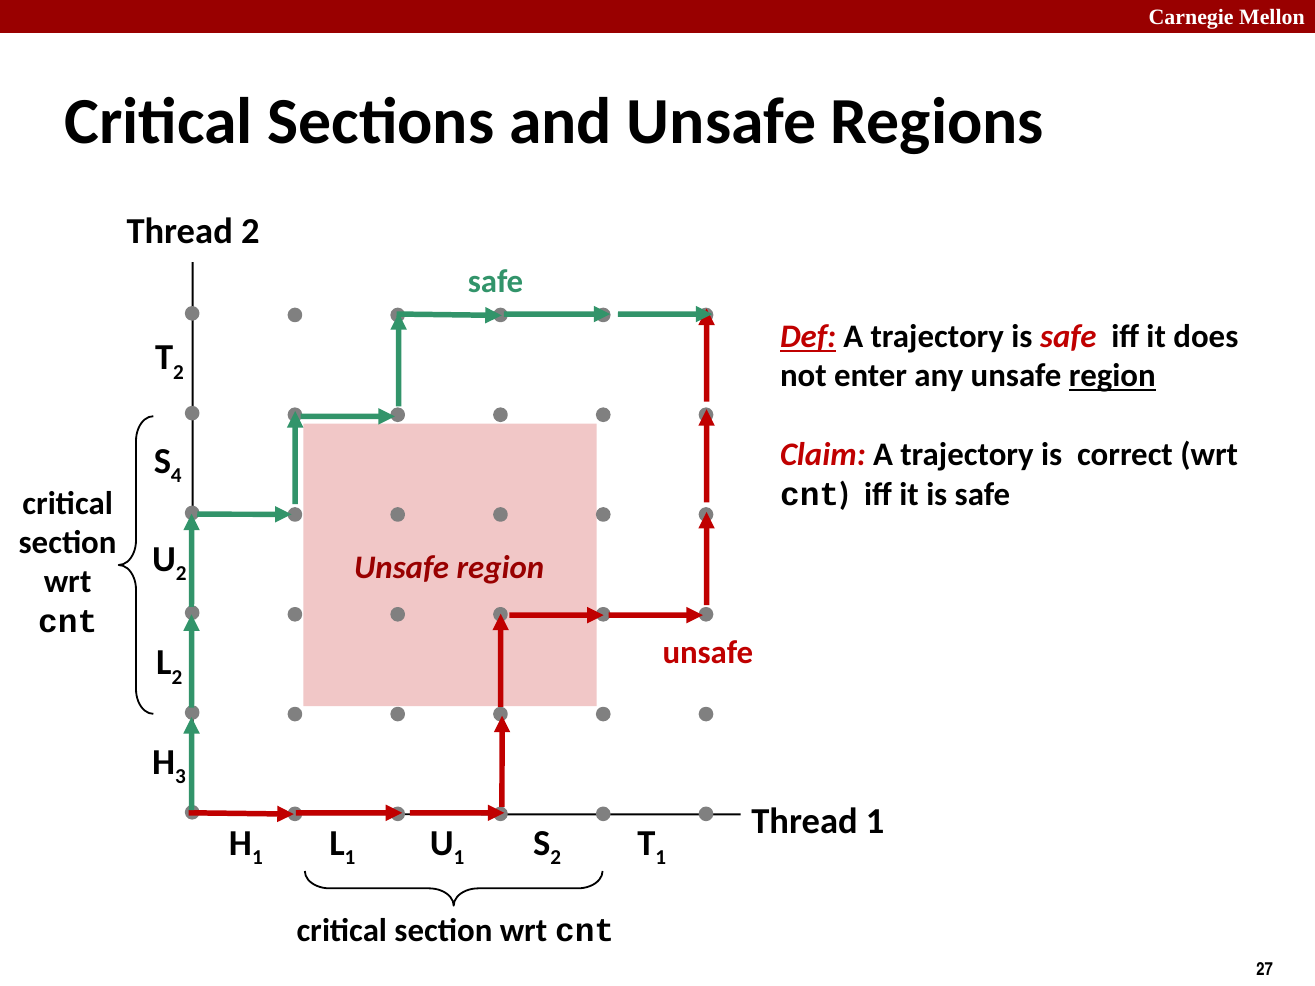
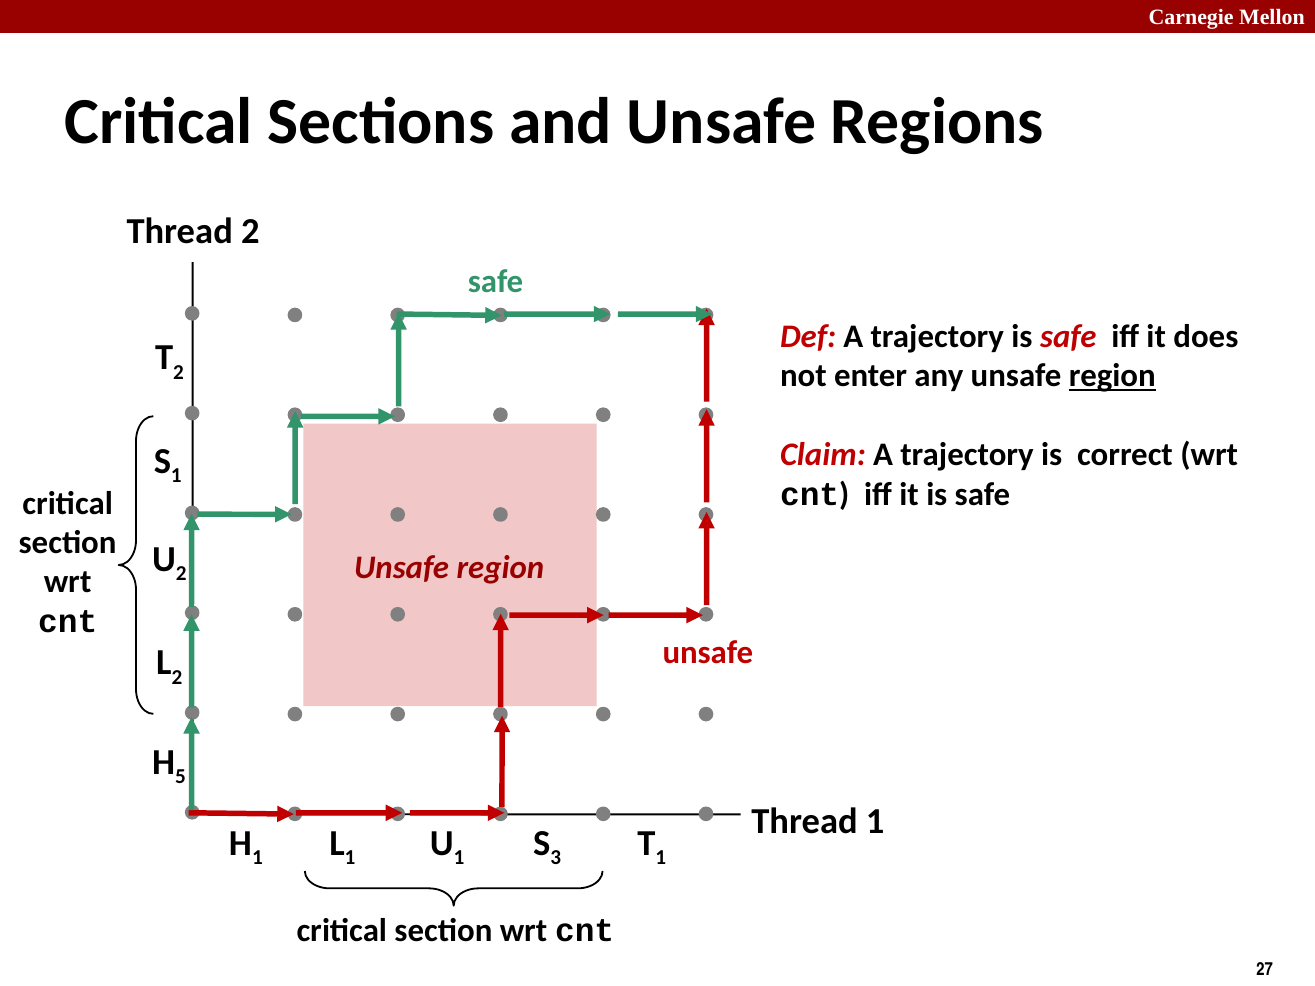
Def underline: present -> none (808, 337)
4: 4 -> 1 (176, 476)
3: 3 -> 5 (180, 777)
2: 2 -> 3 (556, 858)
